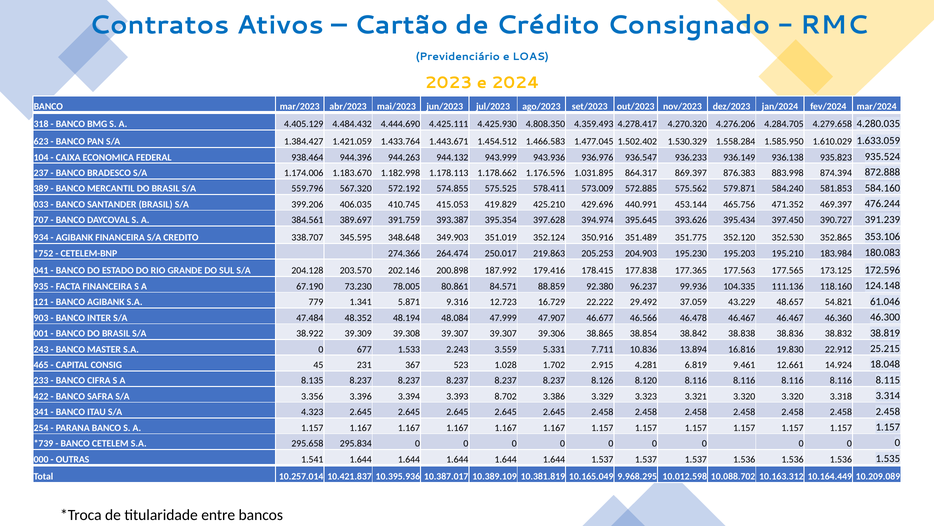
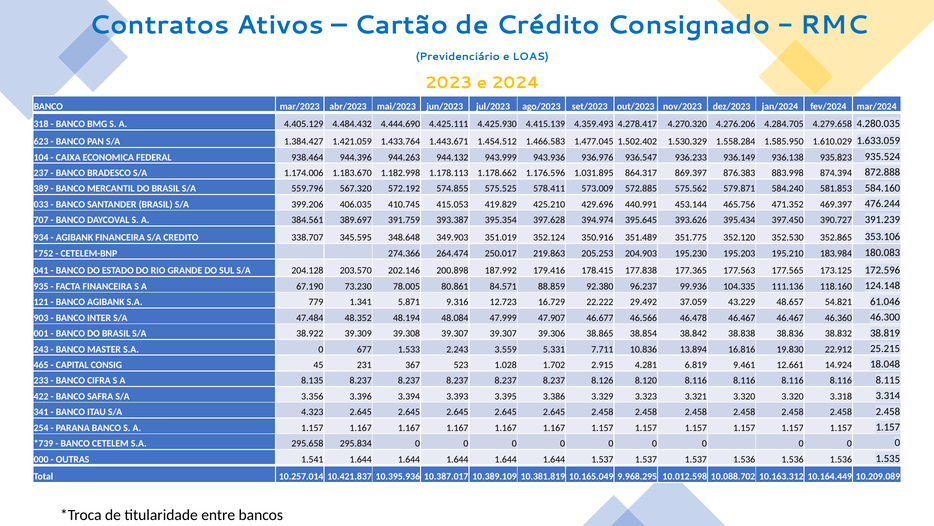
4.808.350: 4.808.350 -> 4.415.139 (545, 124)
8.702: 8.702 -> 3.395 (506, 396)
